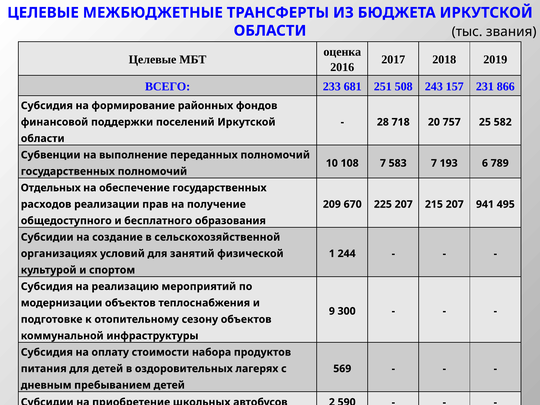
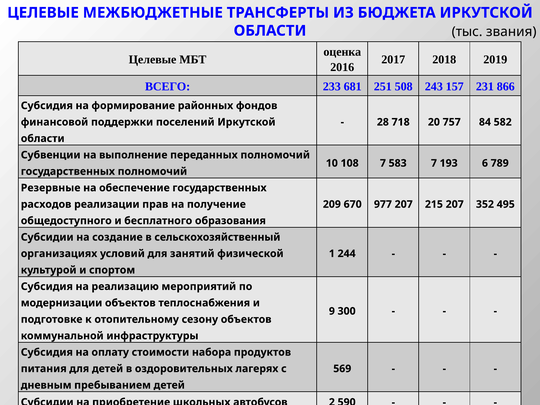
25: 25 -> 84 (485, 122)
Отдельных: Отдельных -> Резервные (51, 188)
225: 225 -> 977 (383, 204)
941: 941 -> 352 (485, 204)
сельскохозяйственной: сельскохозяйственной -> сельскохозяйственный (217, 237)
